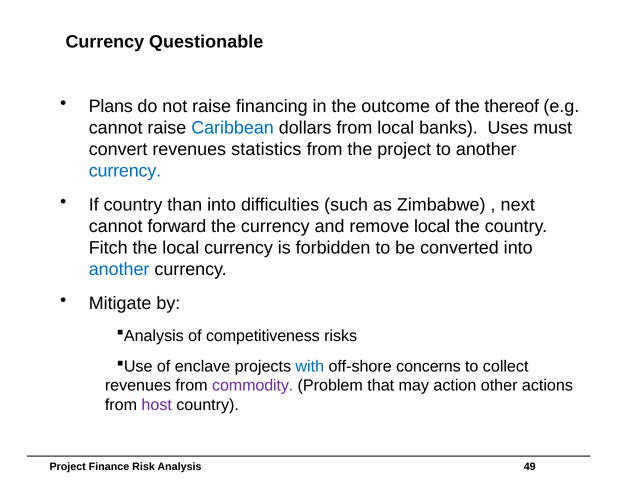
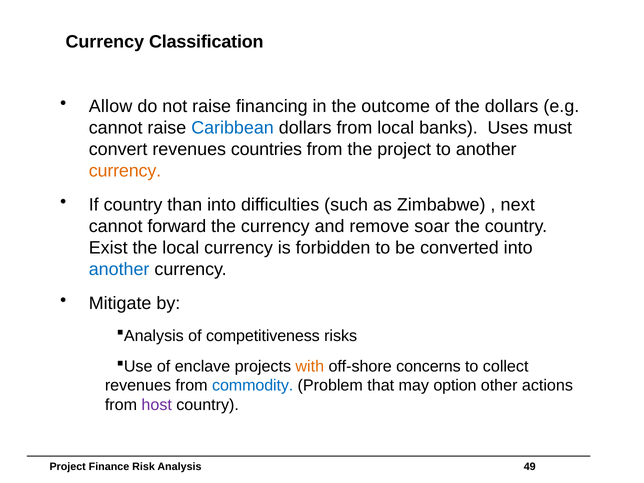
Questionable: Questionable -> Classification (206, 42)
Plans: Plans -> Allow (111, 106)
the thereof: thereof -> dollars (512, 106)
statistics: statistics -> countries (266, 149)
currency colour: blue -> orange (125, 171)
remove local: local -> soar (432, 226)
Fitch: Fitch -> Exist (108, 248)
with colour: blue -> orange (310, 366)
commodity colour: purple -> blue (253, 386)
action: action -> option (455, 386)
